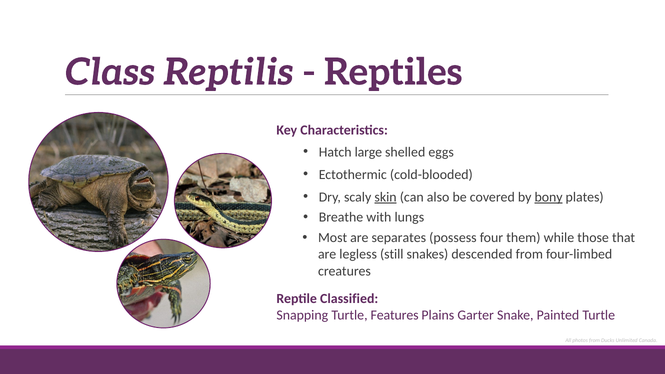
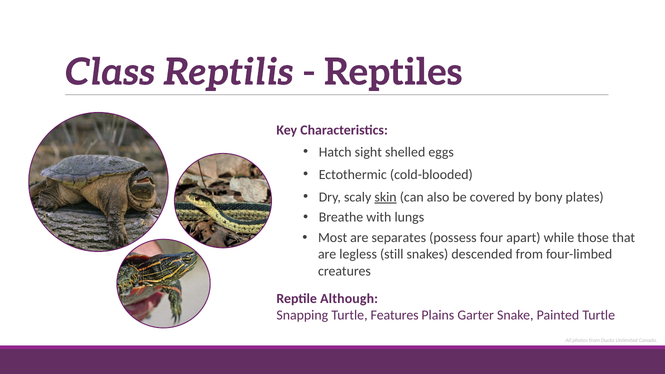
large: large -> sight (368, 152)
bony underline: present -> none (549, 197)
them: them -> apart (523, 238)
Classified: Classified -> Although (349, 298)
